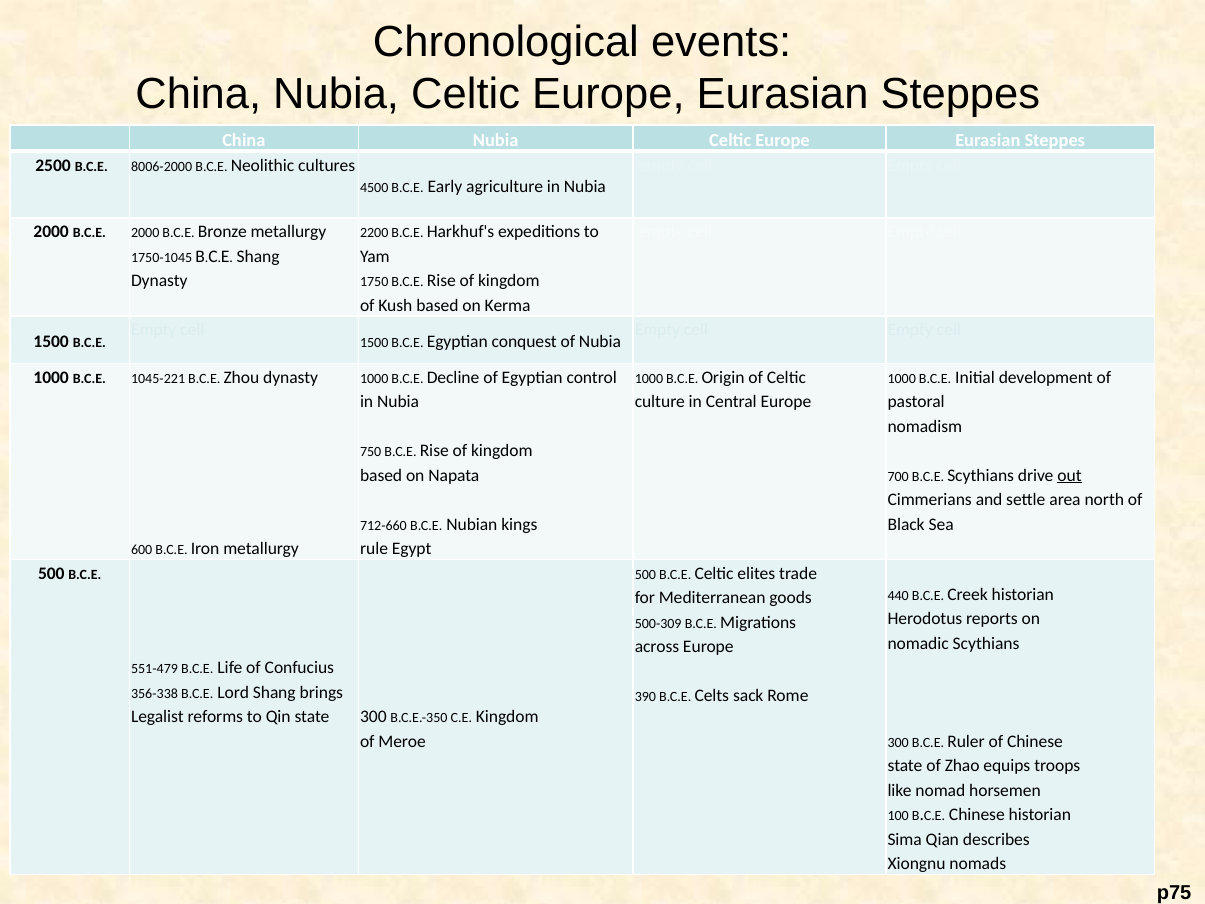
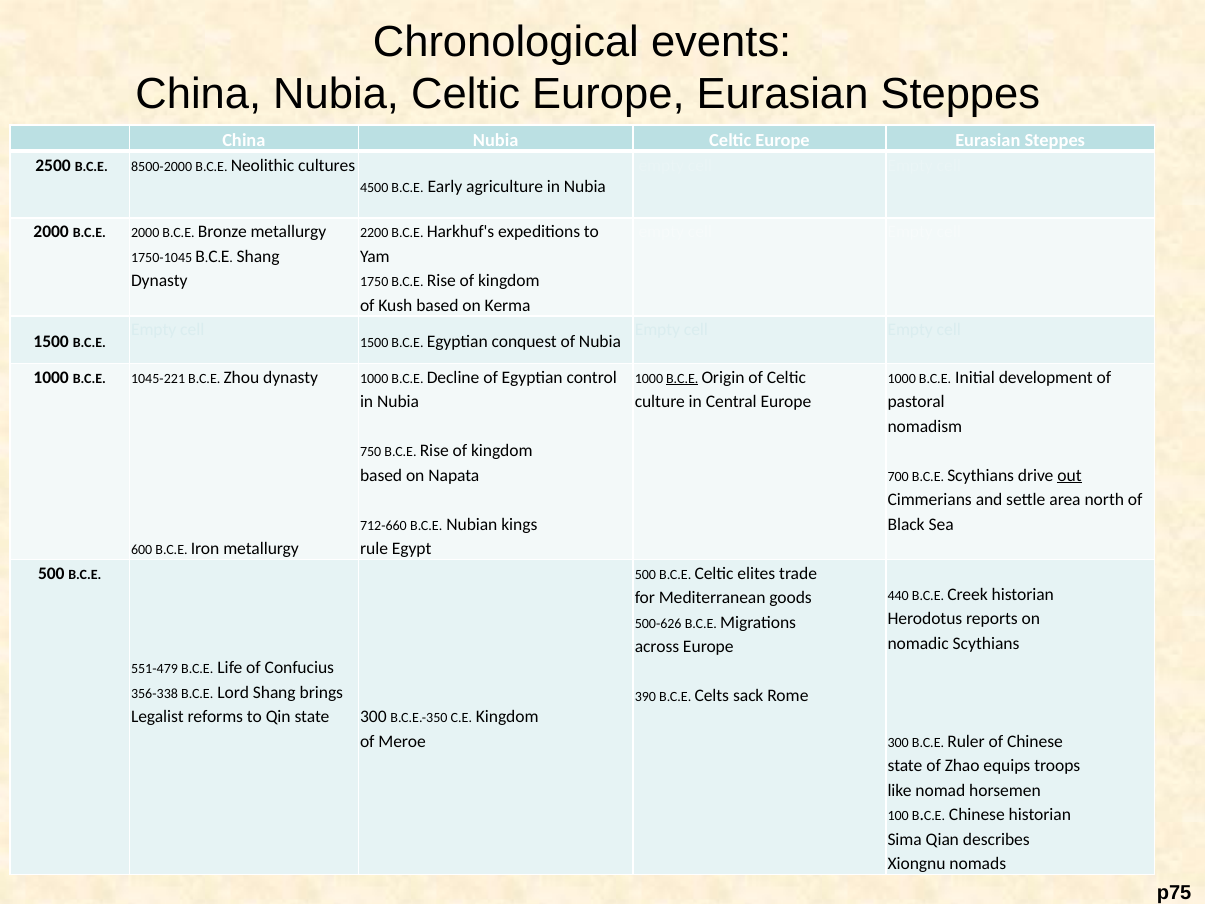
8006-2000: 8006-2000 -> 8500-2000 (162, 166)
B.C.E underline: none -> present (682, 378)
500-309: 500-309 -> 500-626 (658, 623)
